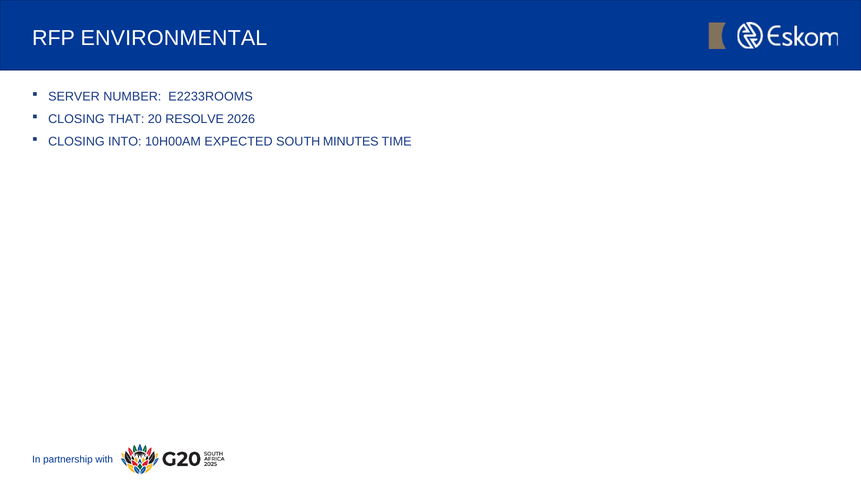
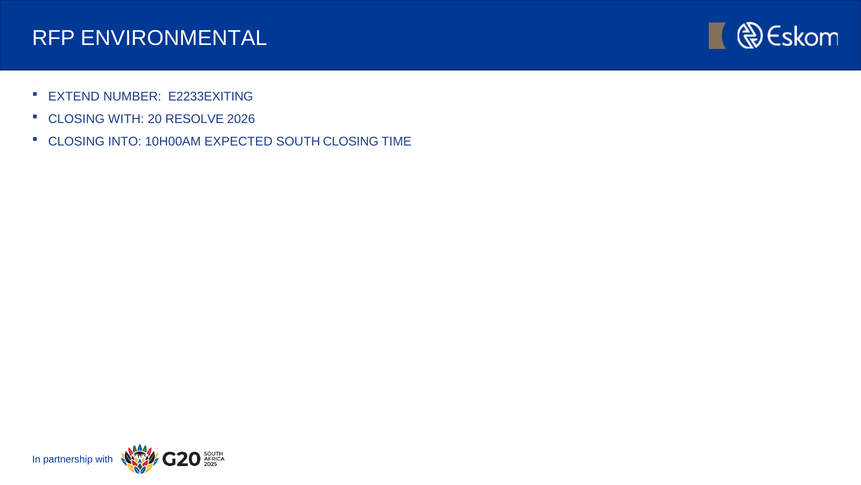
SERVER: SERVER -> EXTEND (74, 96)
E2233ROOMS: E2233ROOMS -> E2233EXITING (211, 96)
CLOSING THAT: THAT -> WITH (126, 119)
SOUTH MINUTES: MINUTES -> CLOSING (351, 141)
